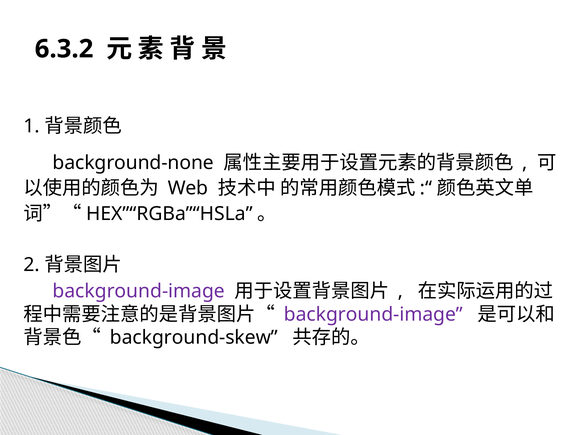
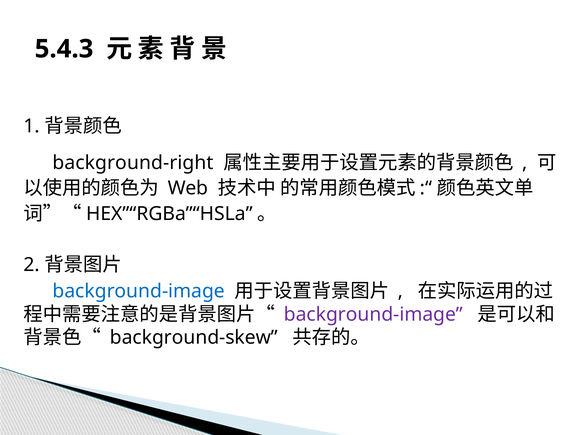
6.3.2: 6.3.2 -> 5.4.3 (64, 49)
background-none: background-none -> background-right (133, 163)
background-image colour: purple -> blue (139, 291)
